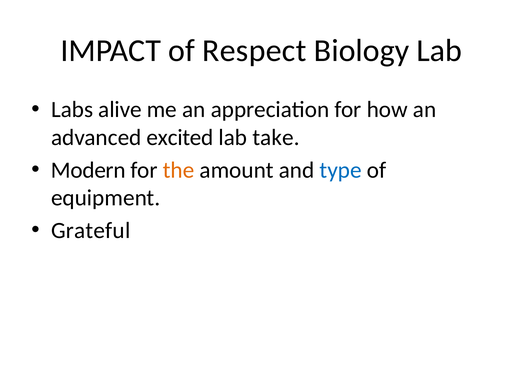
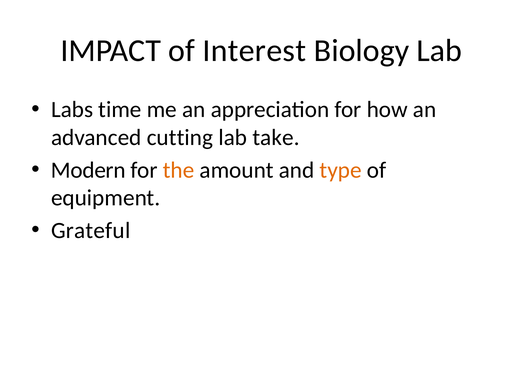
Respect: Respect -> Interest (254, 51)
alive: alive -> time (120, 110)
excited: excited -> cutting (180, 138)
type colour: blue -> orange (341, 170)
